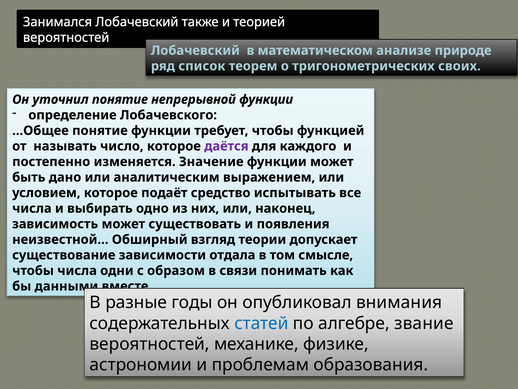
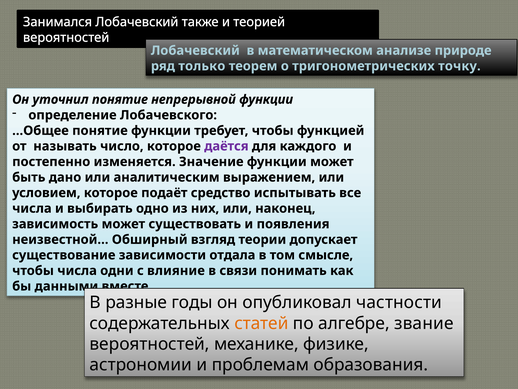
список: список -> только (202, 66)
своих: своих -> точку (459, 66)
образом: образом -> влияние (176, 270)
внимания: внимания -> частности (399, 302)
статей colour: blue -> orange (261, 323)
